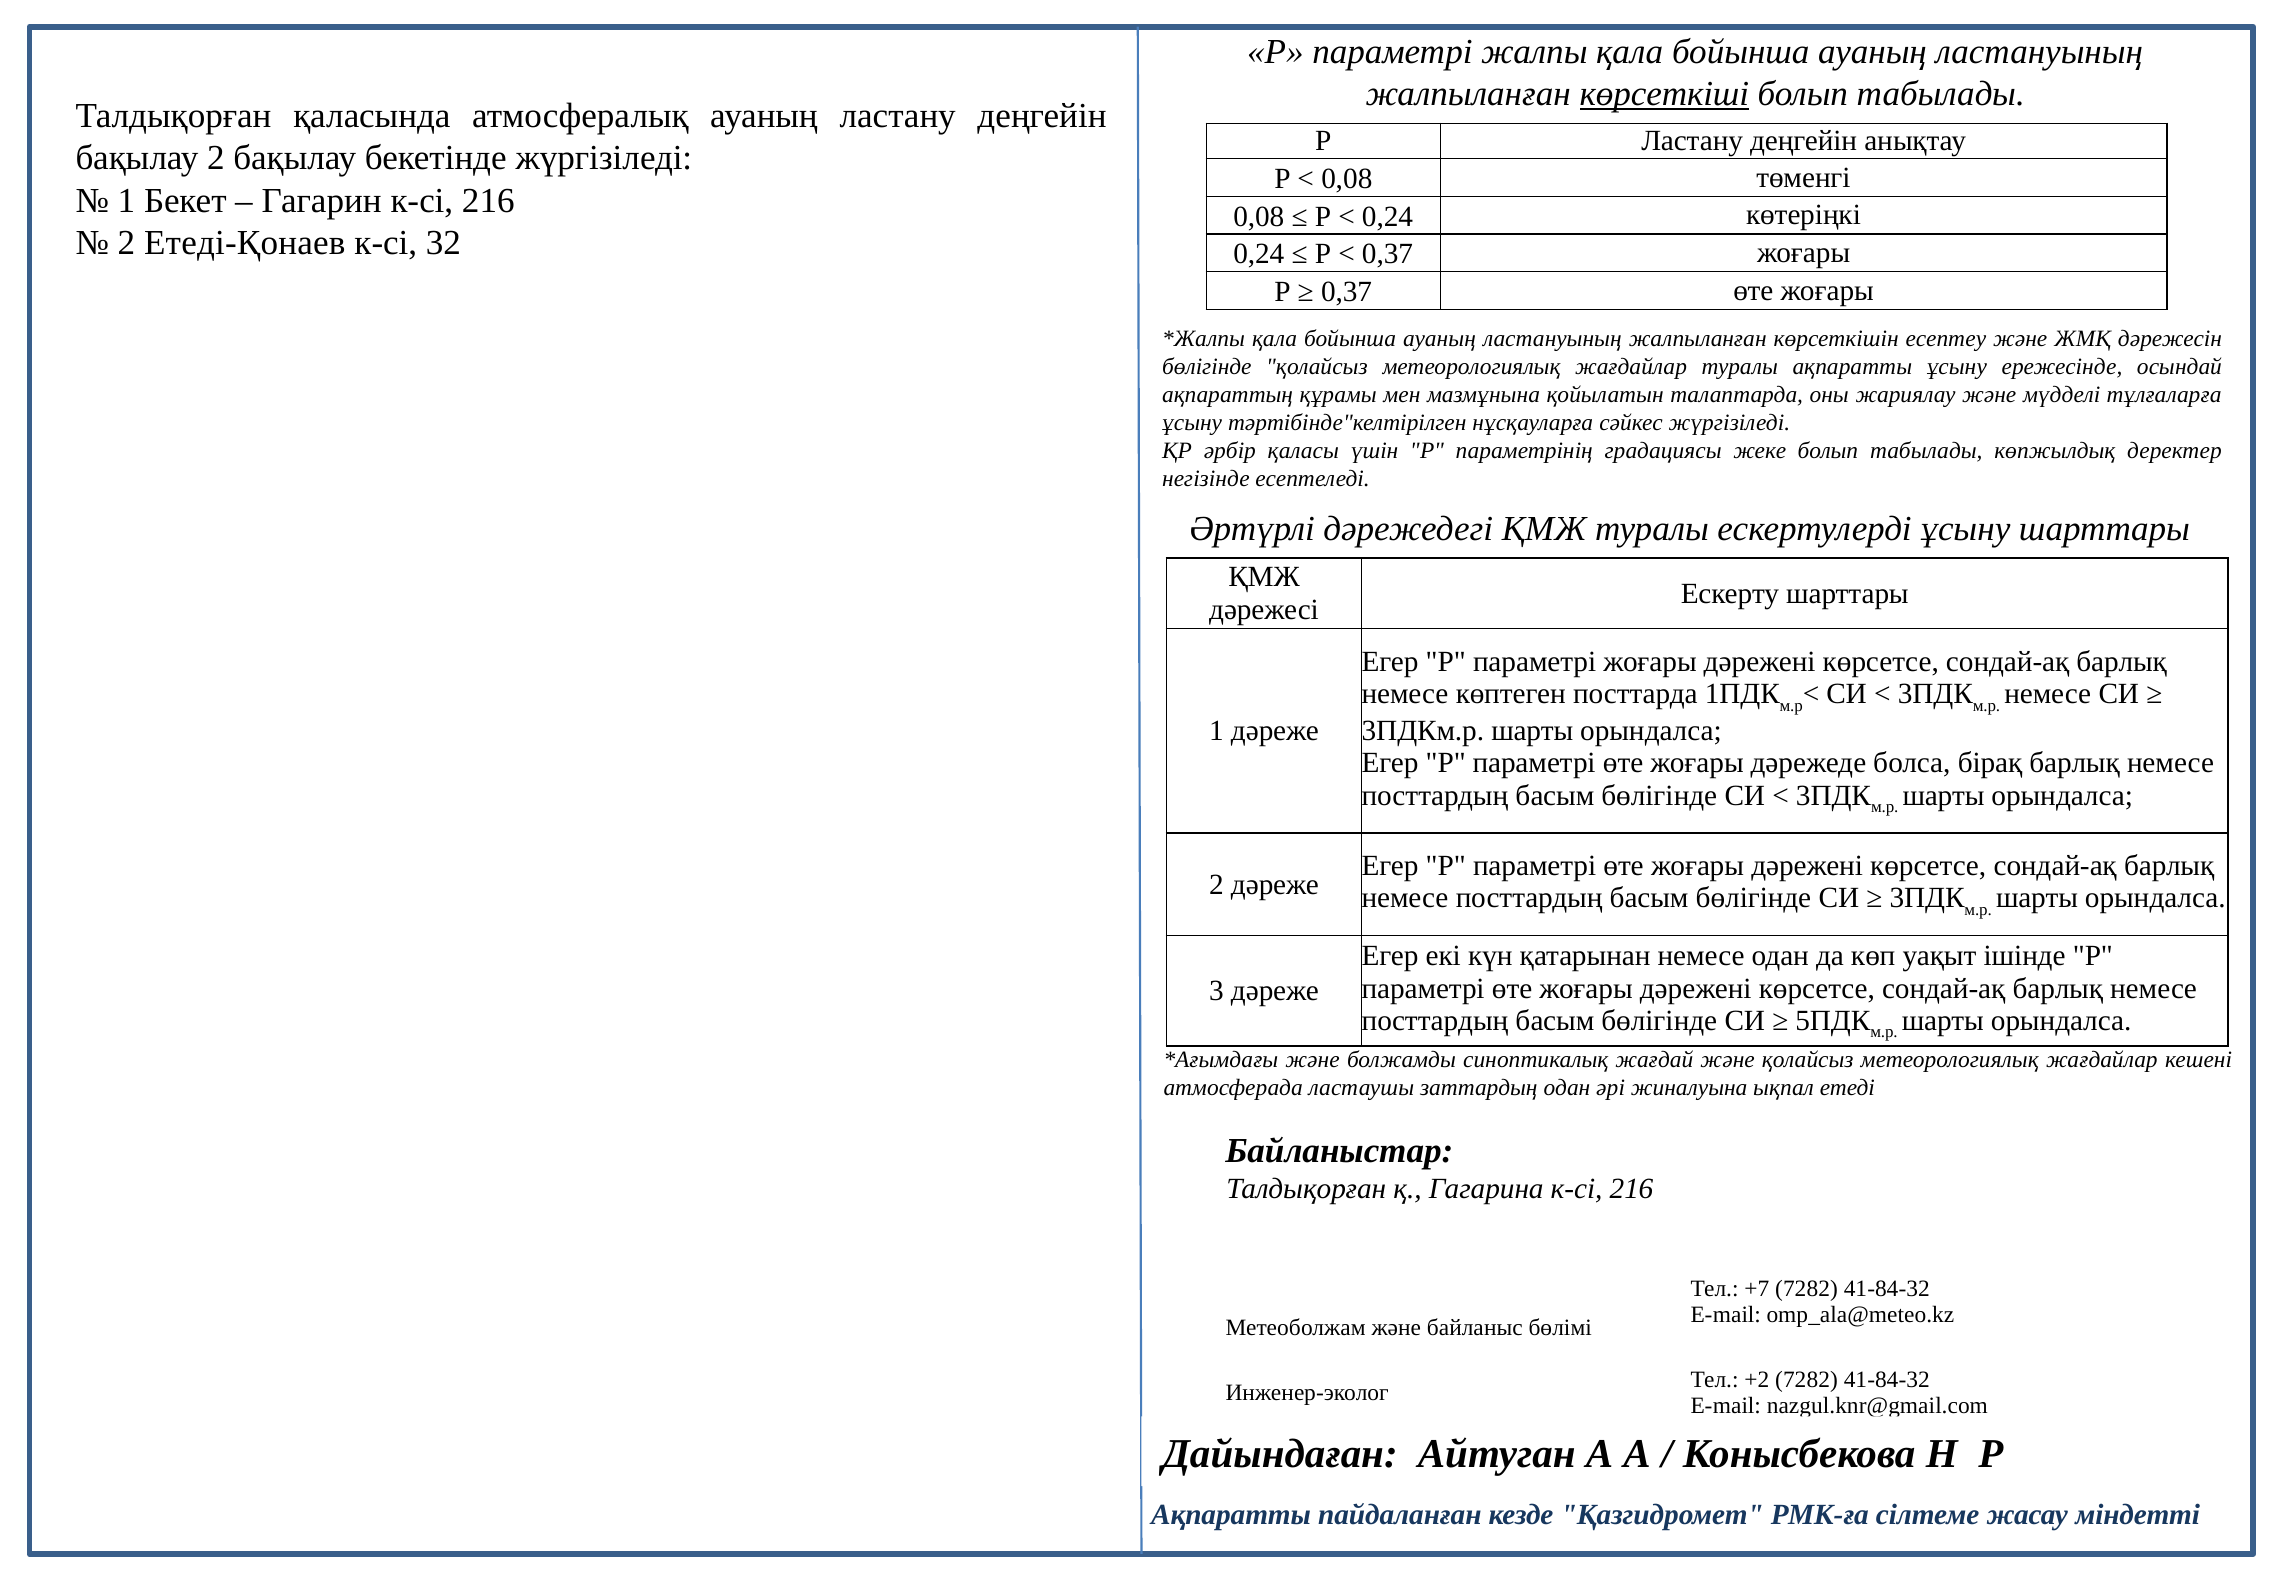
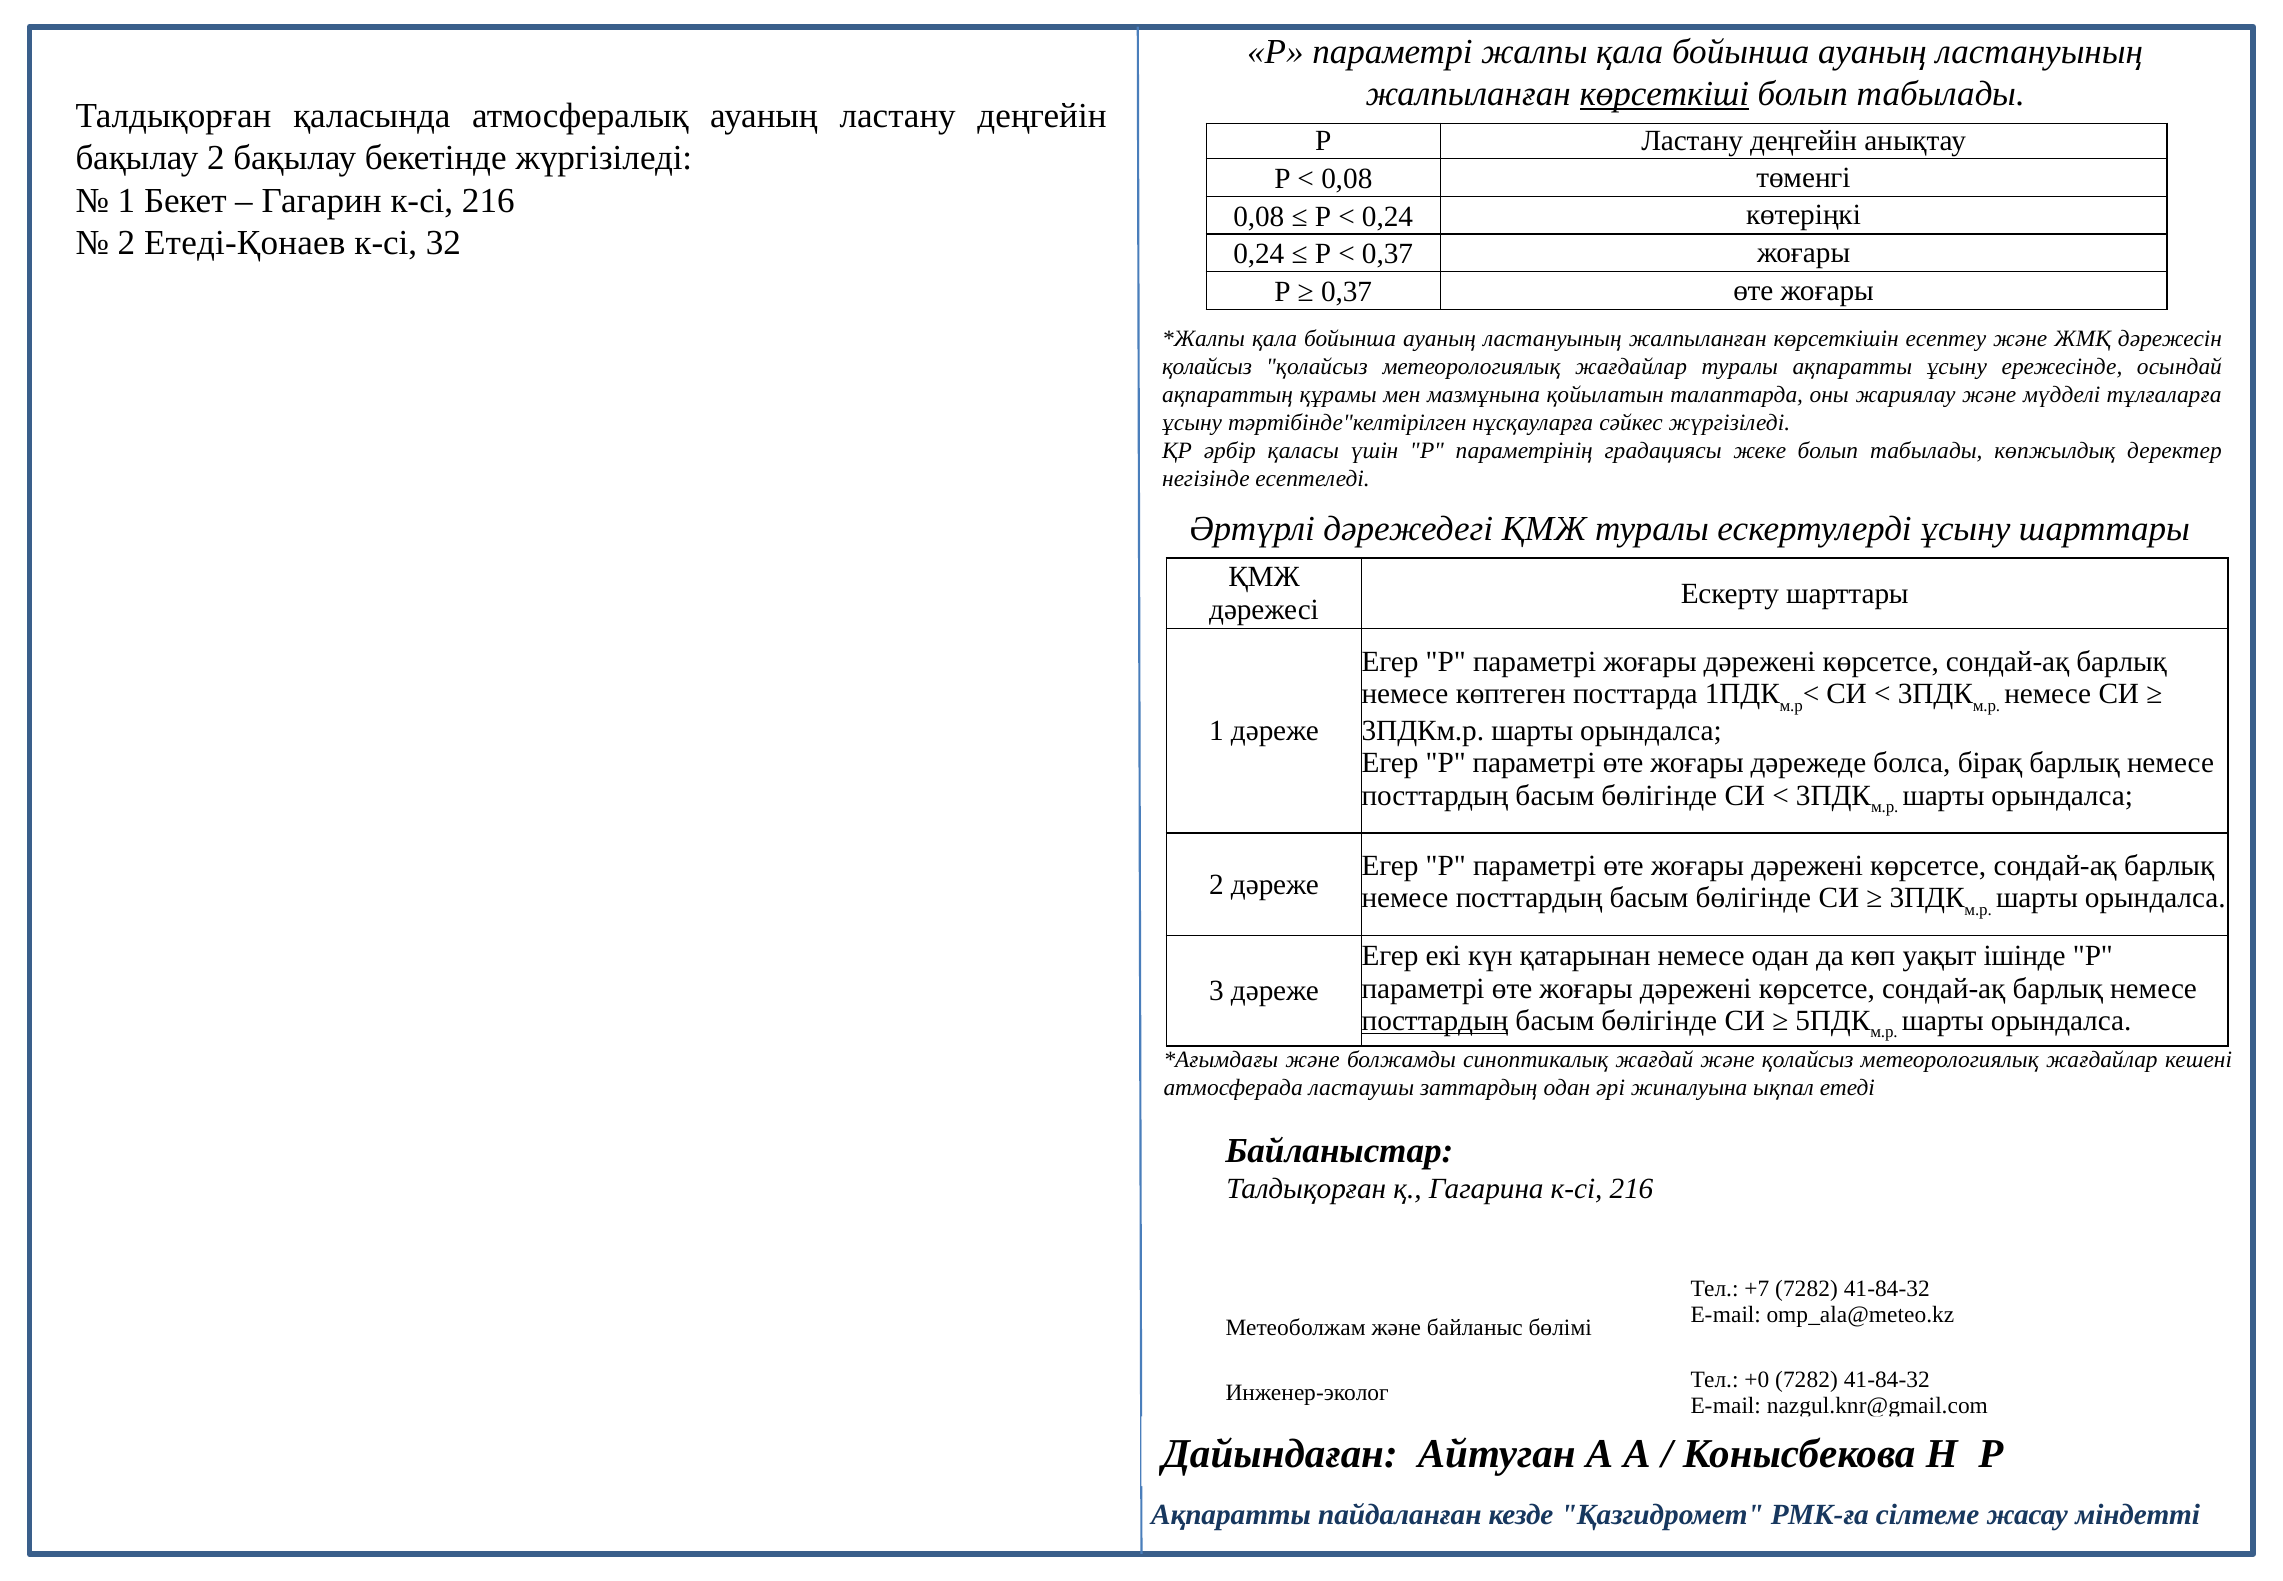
бөлігінде: бөлігінде -> қолайсыз (1207, 367)
посттардың underline: none -> present (1435, 1021)
+2: +2 -> +0 (1757, 1380)
